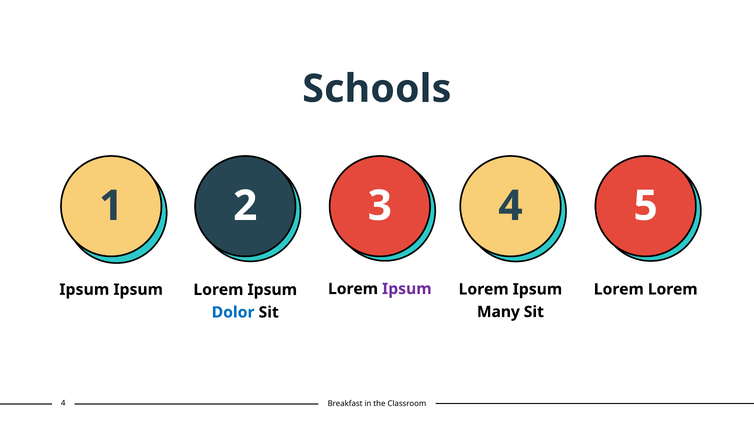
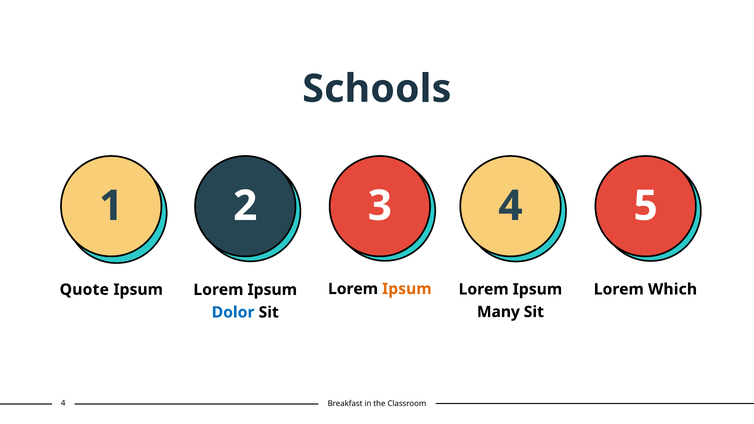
Ipsum colour: purple -> orange (407, 289)
Lorem Lorem: Lorem -> Which (673, 289)
Ipsum: Ipsum -> Quote (84, 290)
